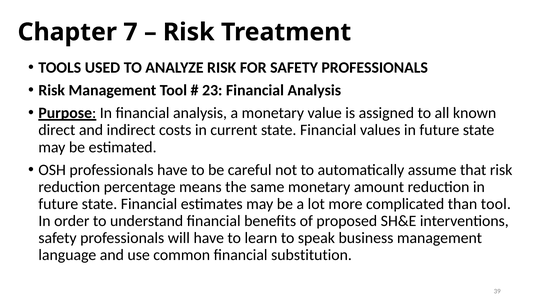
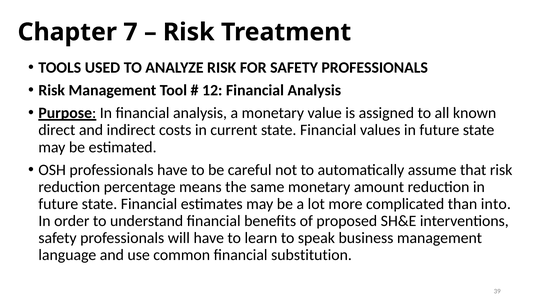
23: 23 -> 12 (212, 90)
than tool: tool -> into (496, 204)
